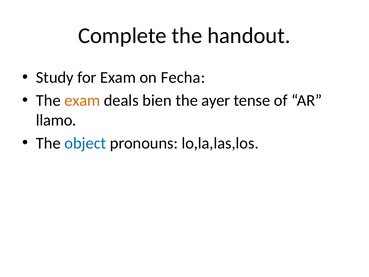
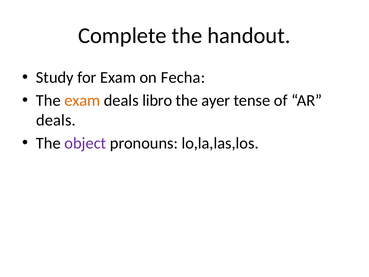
bien: bien -> libro (157, 100)
llamo: llamo -> deals (56, 120)
object colour: blue -> purple (85, 143)
